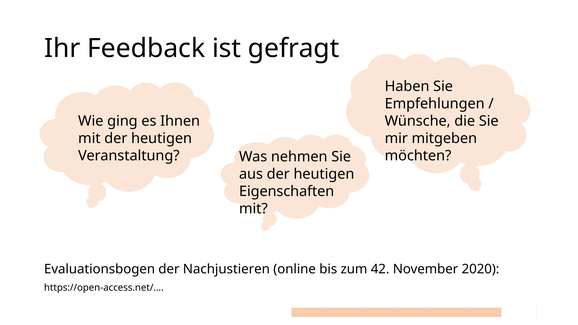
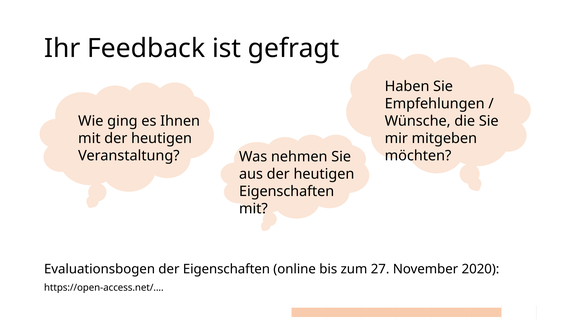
der Nachjustieren: Nachjustieren -> Eigenschaften (226, 269)
42: 42 -> 27 (380, 269)
